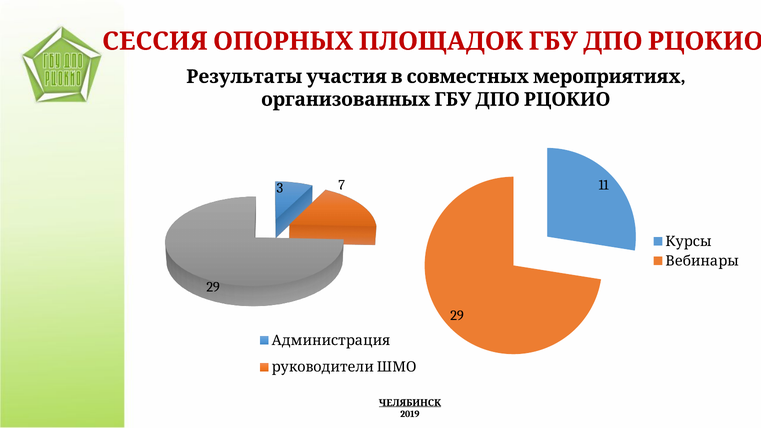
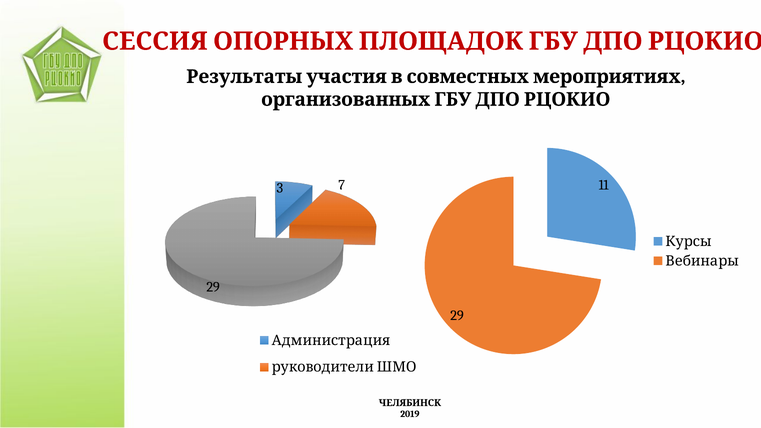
ЧЕЛЯБИНСК underline: present -> none (410, 403)
